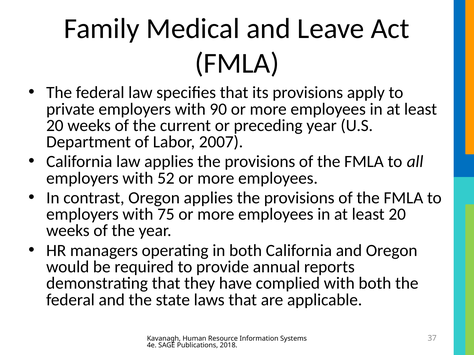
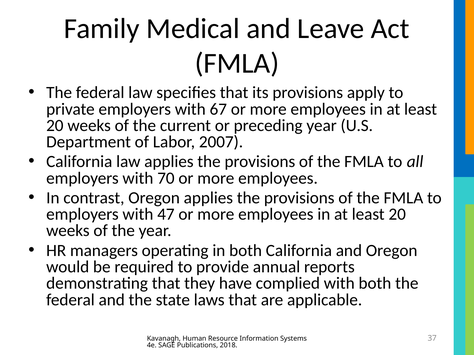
90: 90 -> 67 (218, 109)
52: 52 -> 70 (166, 178)
75: 75 -> 47 (166, 215)
